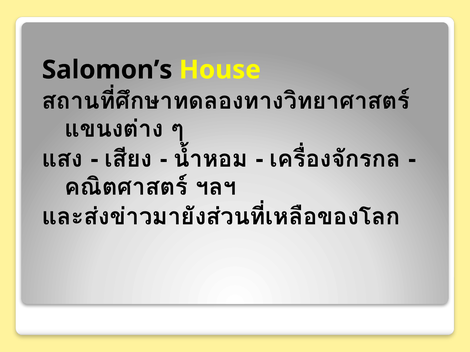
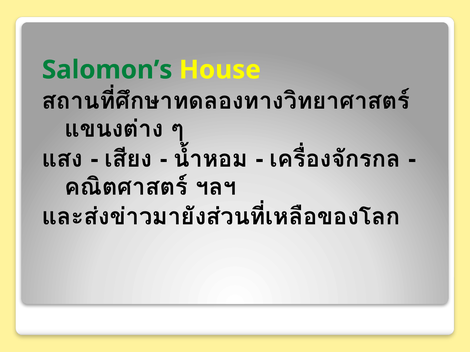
Salomon’s colour: black -> green (107, 70)
